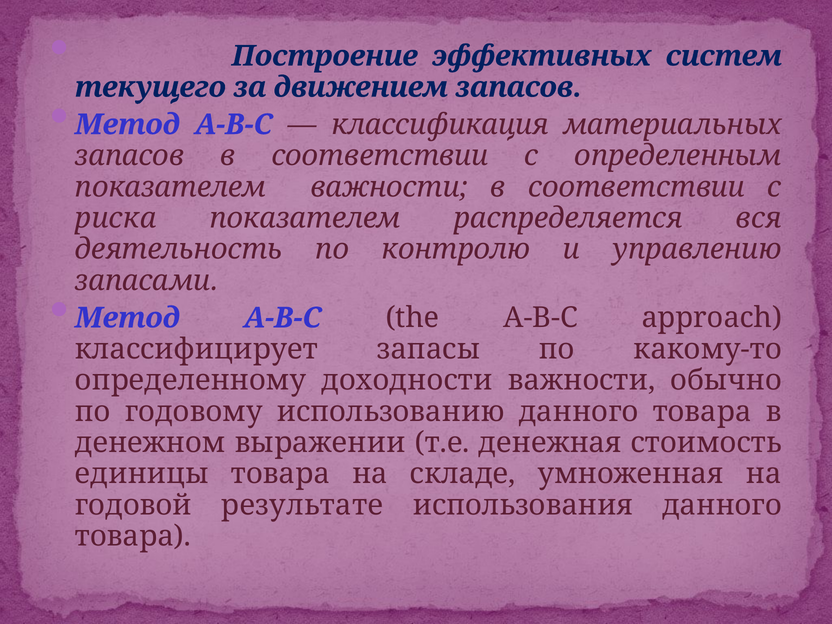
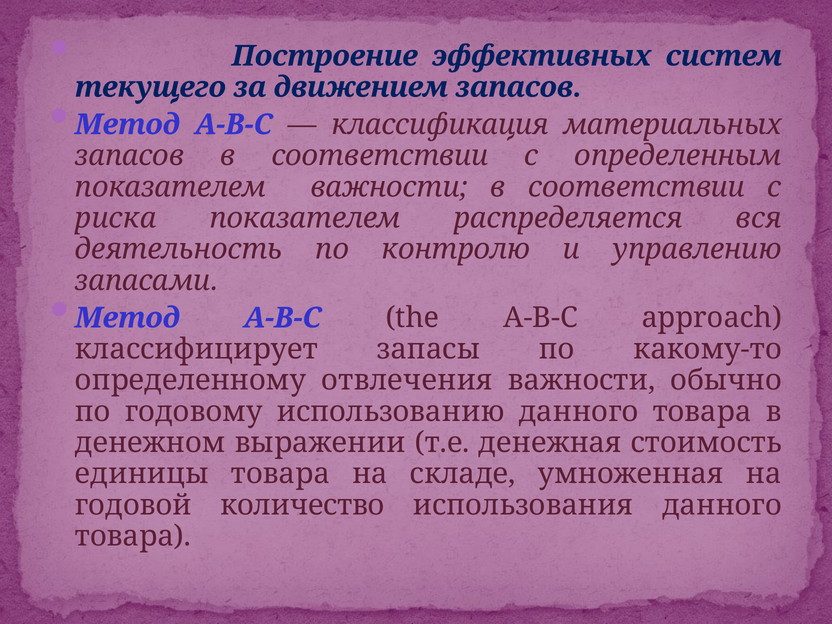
доходности: доходности -> отвлечения (407, 380)
результате: результате -> количество (302, 505)
